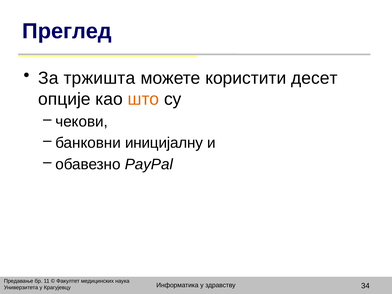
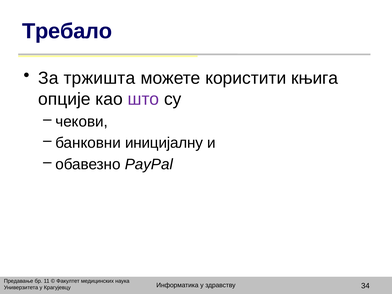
Преглед: Преглед -> Требало (67, 31)
десет: десет -> књига (315, 78)
што colour: orange -> purple (143, 99)
